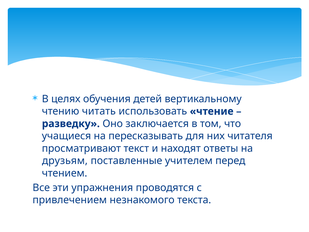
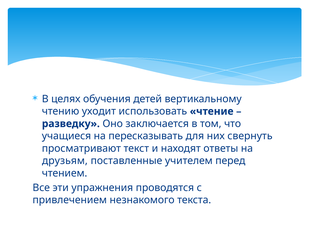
читать: читать -> уходит (99, 111)
читателя: читателя -> свернуть (250, 136)
